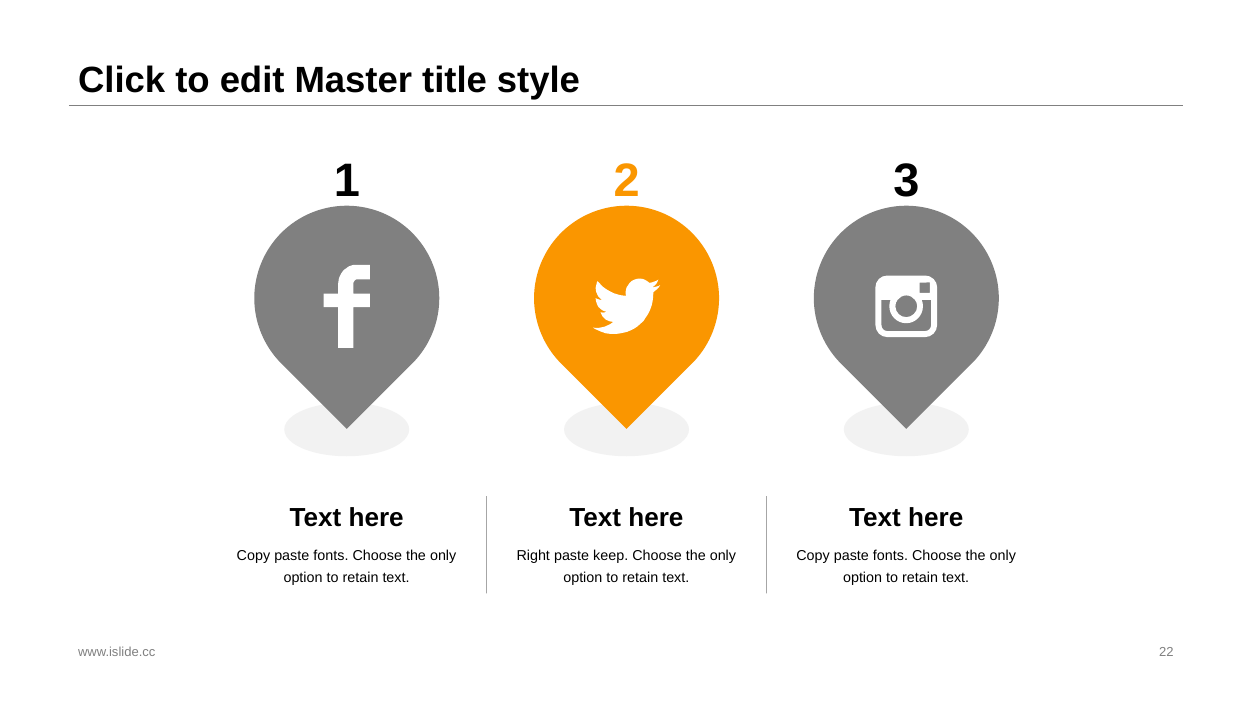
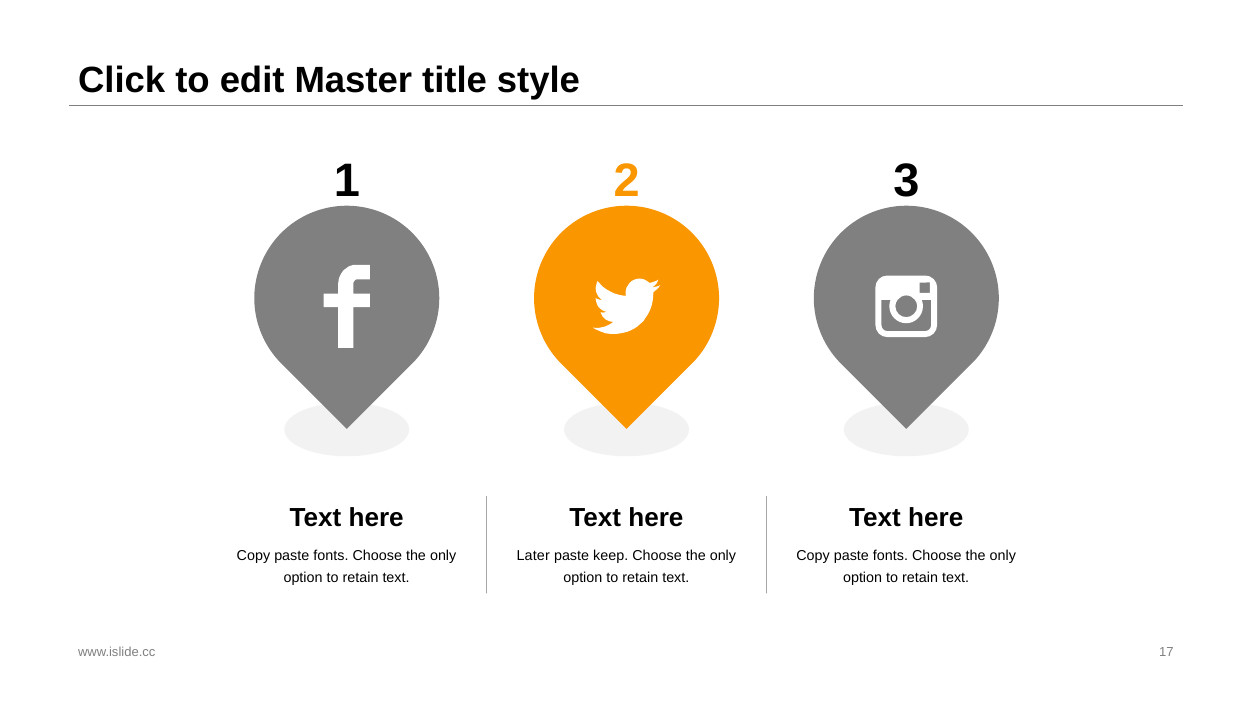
Right: Right -> Later (533, 556)
22: 22 -> 17 (1166, 652)
